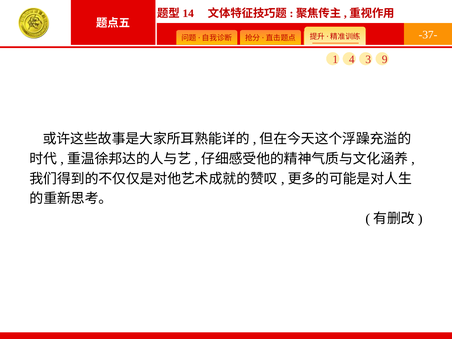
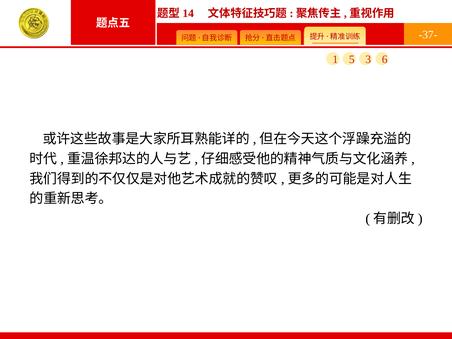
4: 4 -> 5 (352, 59)
9: 9 -> 6 (385, 59)
